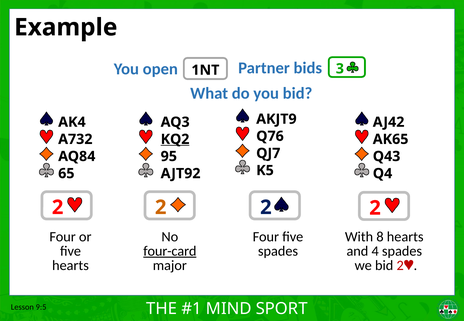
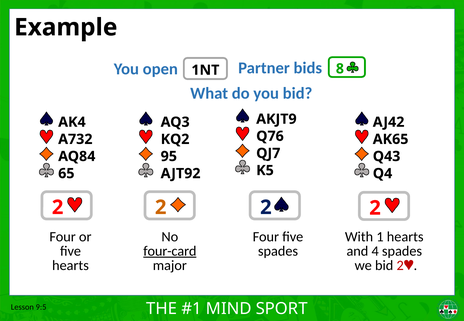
3: 3 -> 8 (340, 69)
KQ2 underline: present -> none (175, 139)
8: 8 -> 1 (380, 237)
